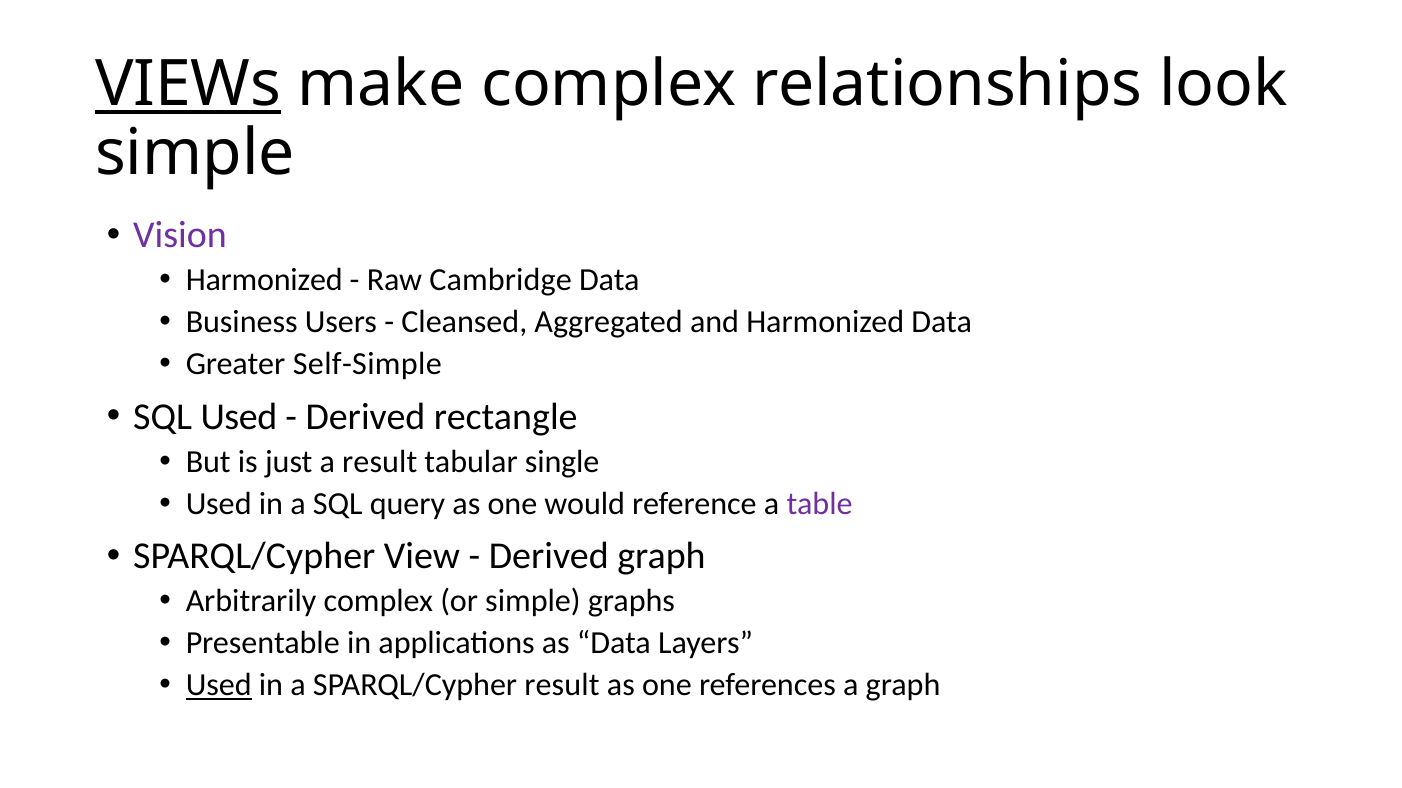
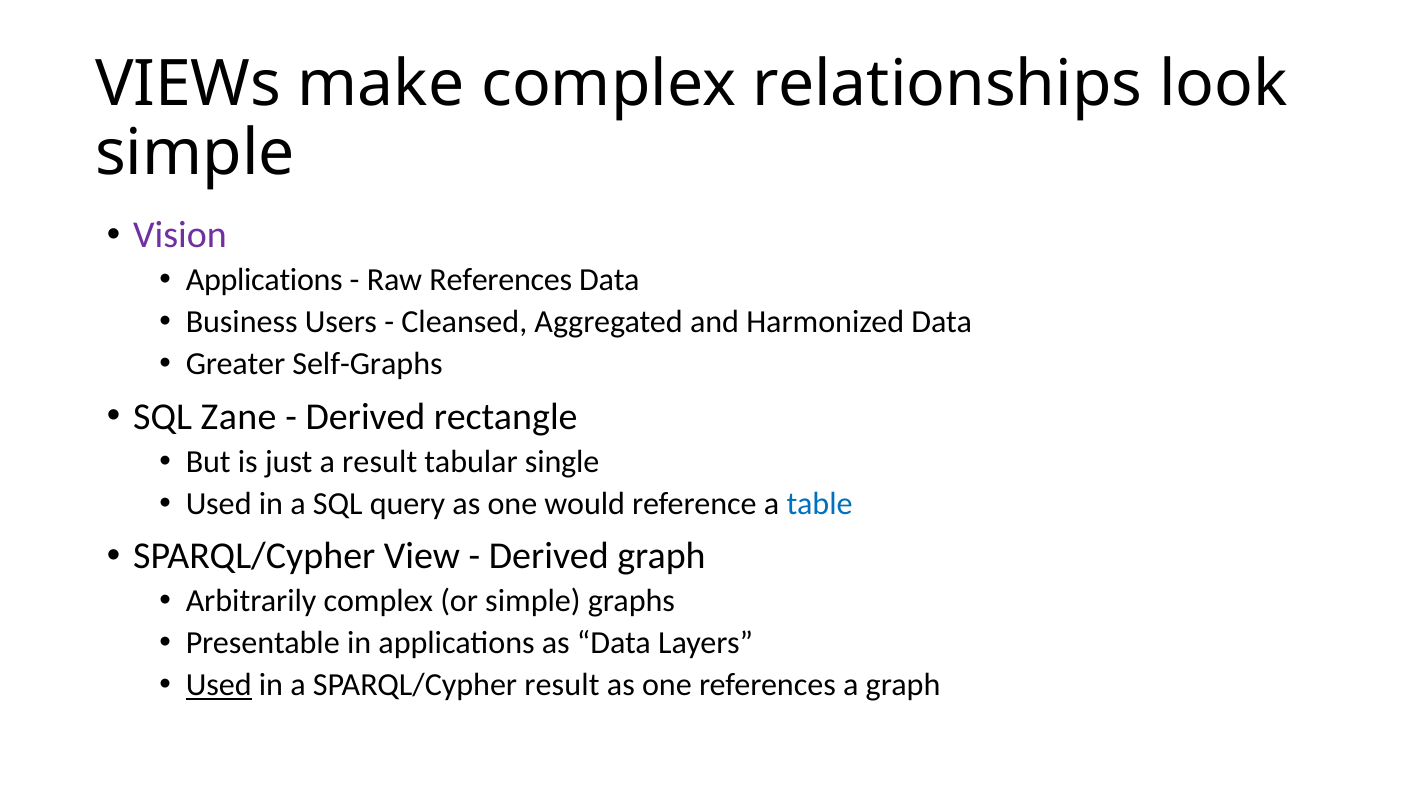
VIEWs underline: present -> none (188, 84)
Harmonized: Harmonized -> Applications (264, 281)
Raw Cambridge: Cambridge -> References (501, 281)
Self-Simple: Self-Simple -> Self-Graphs (368, 365)
SQL Used: Used -> Zane (239, 417)
table colour: purple -> blue (820, 504)
